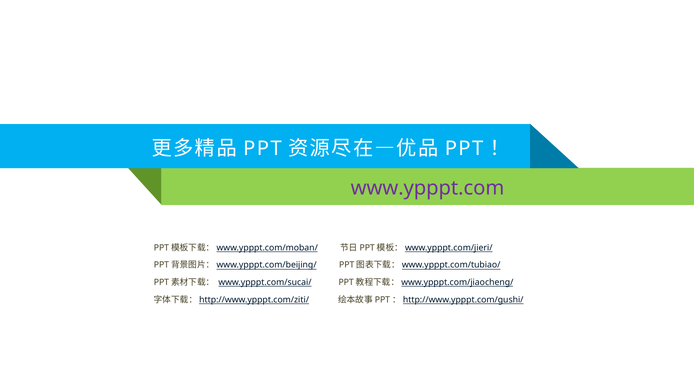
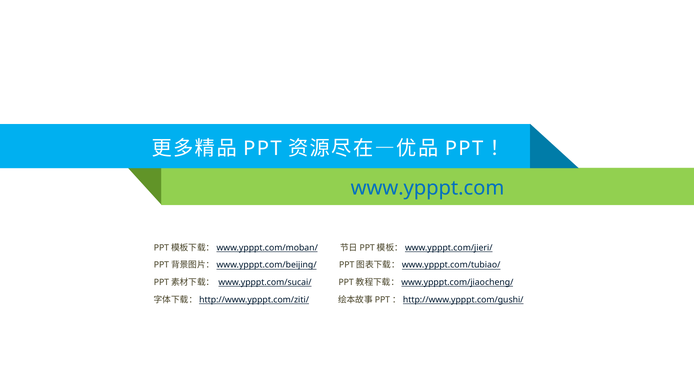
www.ypppt.com colour: purple -> blue (428, 188)
